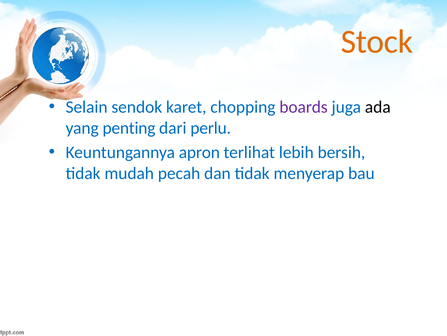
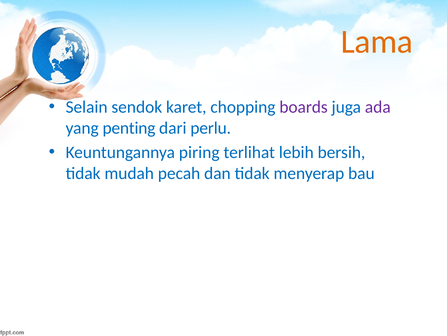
Stock: Stock -> Lama (377, 42)
ada colour: black -> purple (378, 107)
apron: apron -> piring (199, 152)
